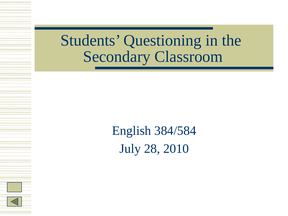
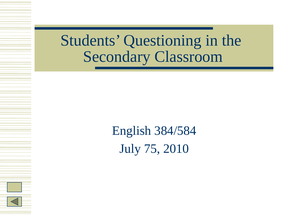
28: 28 -> 75 (152, 149)
